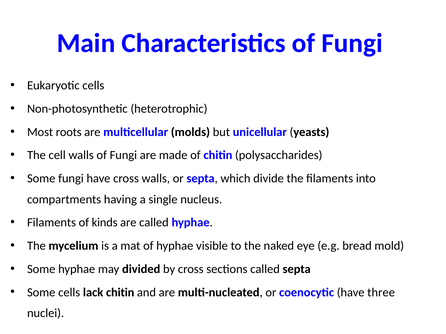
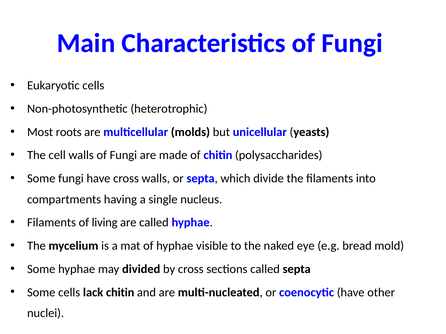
kinds: kinds -> living (105, 223)
three: three -> other (381, 293)
